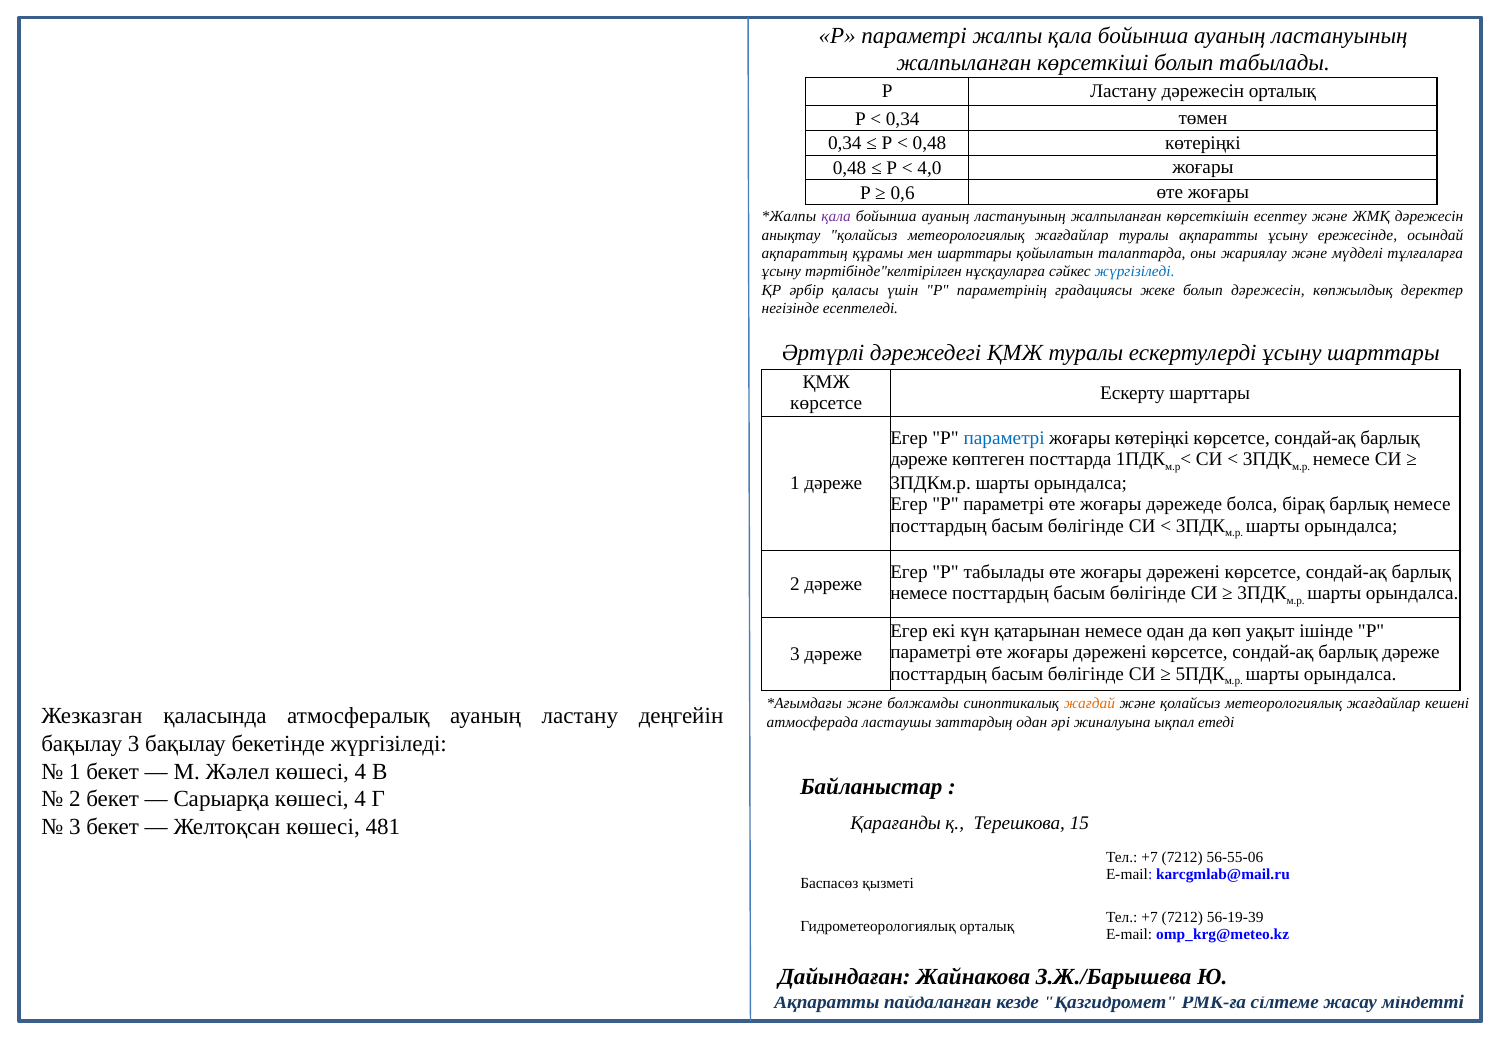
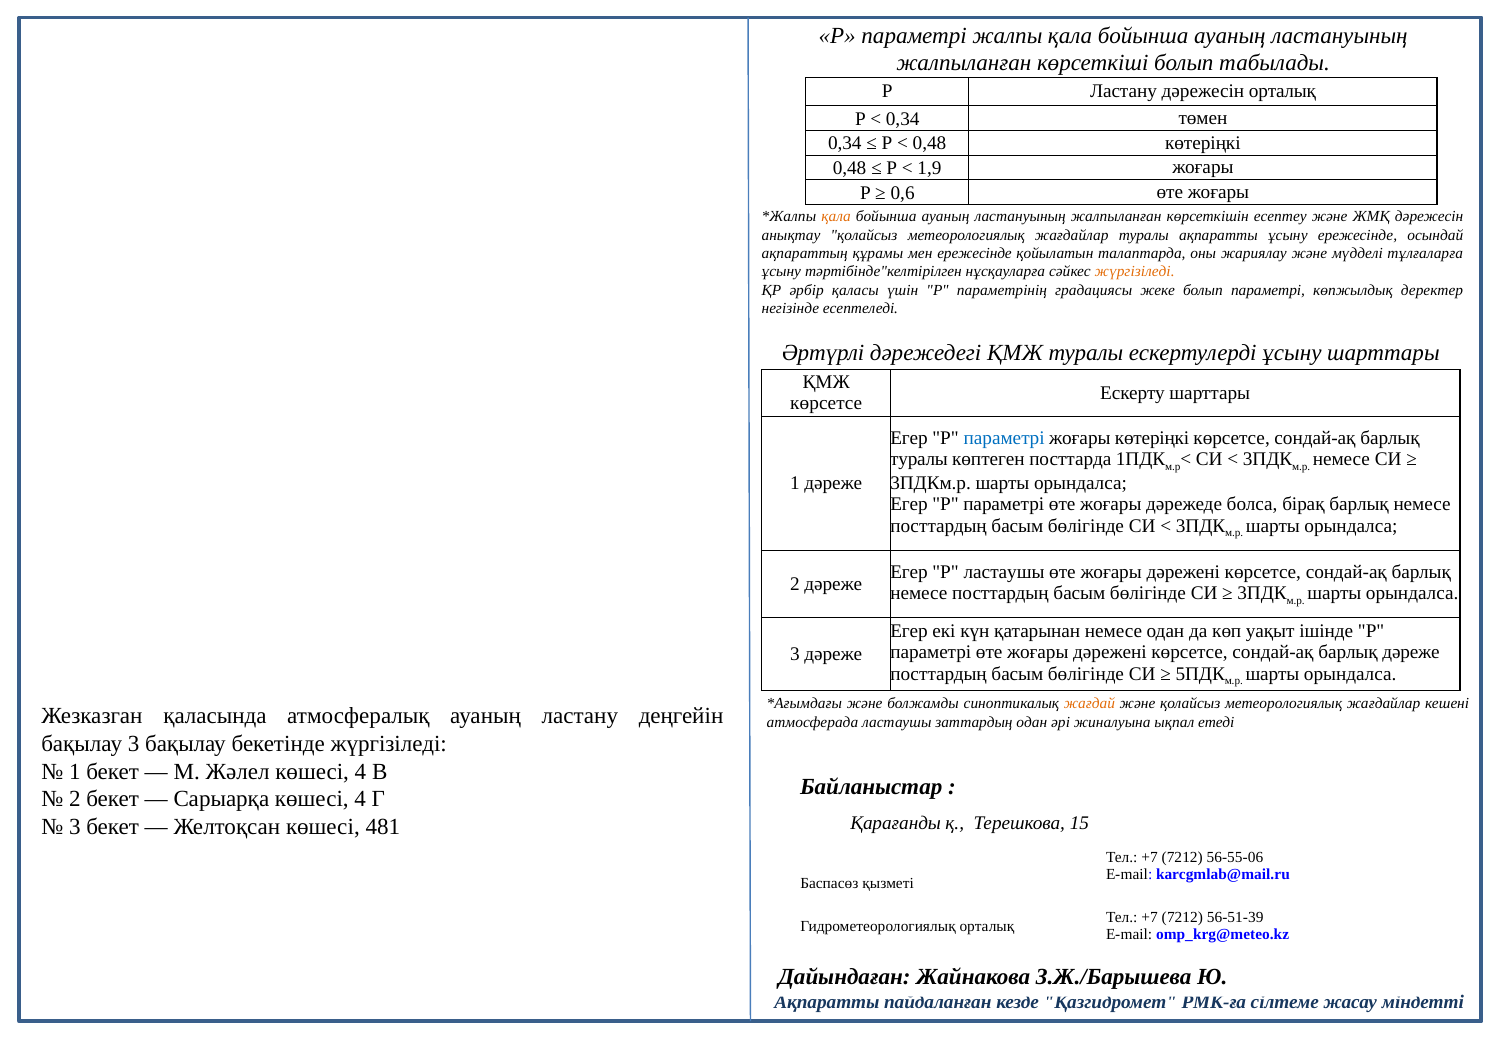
4,0: 4,0 -> 1,9 (929, 168)
қала colour: purple -> orange (836, 217)
мен шарттары: шарттары -> ережесінде (975, 253)
жүргізіледі colour: blue -> orange (1135, 272)
болып дәрежесін: дәрежесін -> параметрі (1268, 290)
дәреже: дәреже -> туралы (919, 459)
Р табылады: табылады -> ластаушы (1004, 572)
56-19-39: 56-19-39 -> 56-51-39 (1235, 918)
